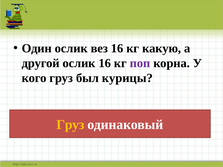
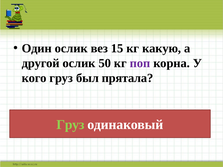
вез 16: 16 -> 15 (117, 48)
ослик 16: 16 -> 50 (105, 63)
курицы: курицы -> прятала (127, 78)
Груз colour: yellow -> light green (70, 125)
